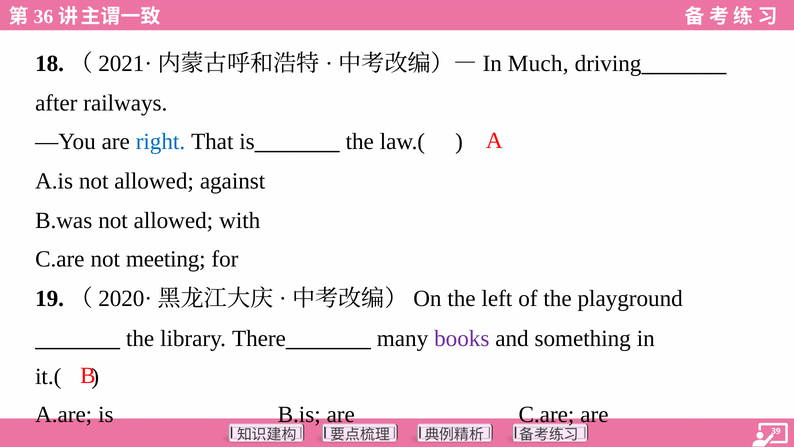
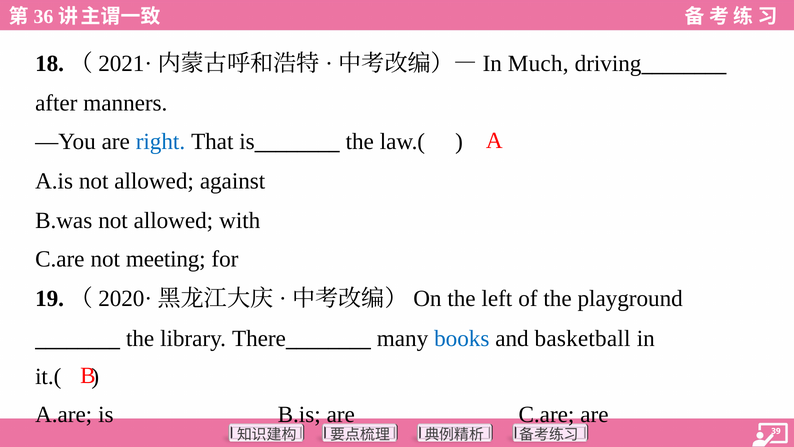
railways: railways -> manners (125, 103)
books colour: purple -> blue (462, 338)
something: something -> basketball (583, 338)
